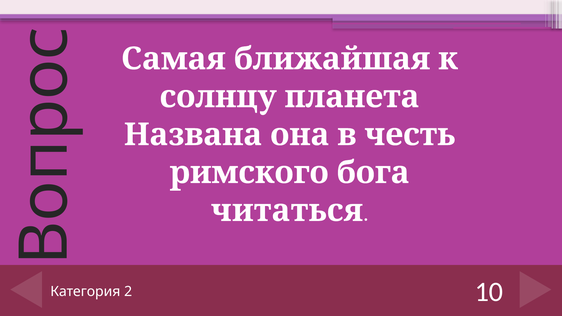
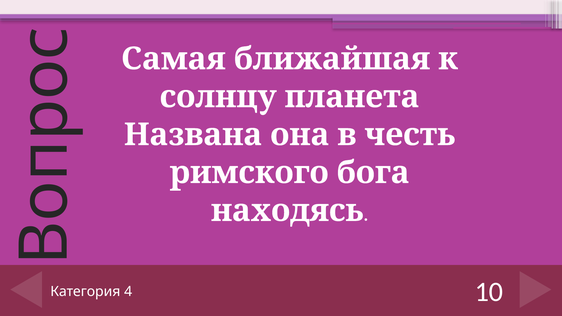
читаться: читаться -> находясь (287, 211)
2: 2 -> 4 (128, 292)
